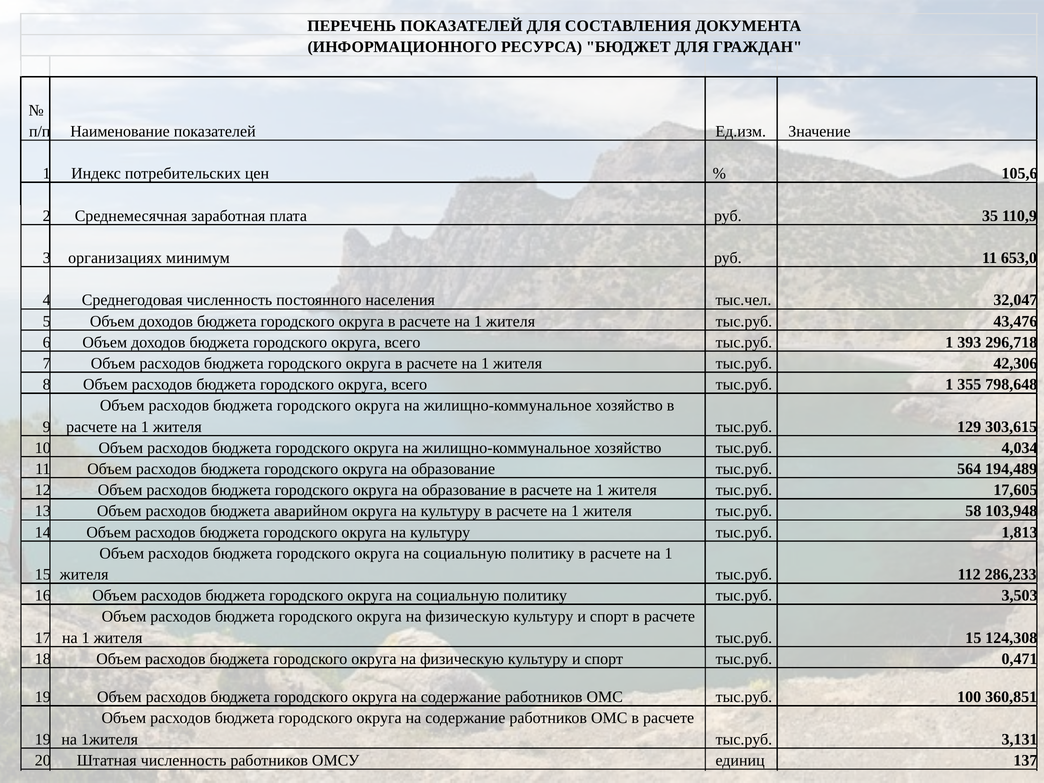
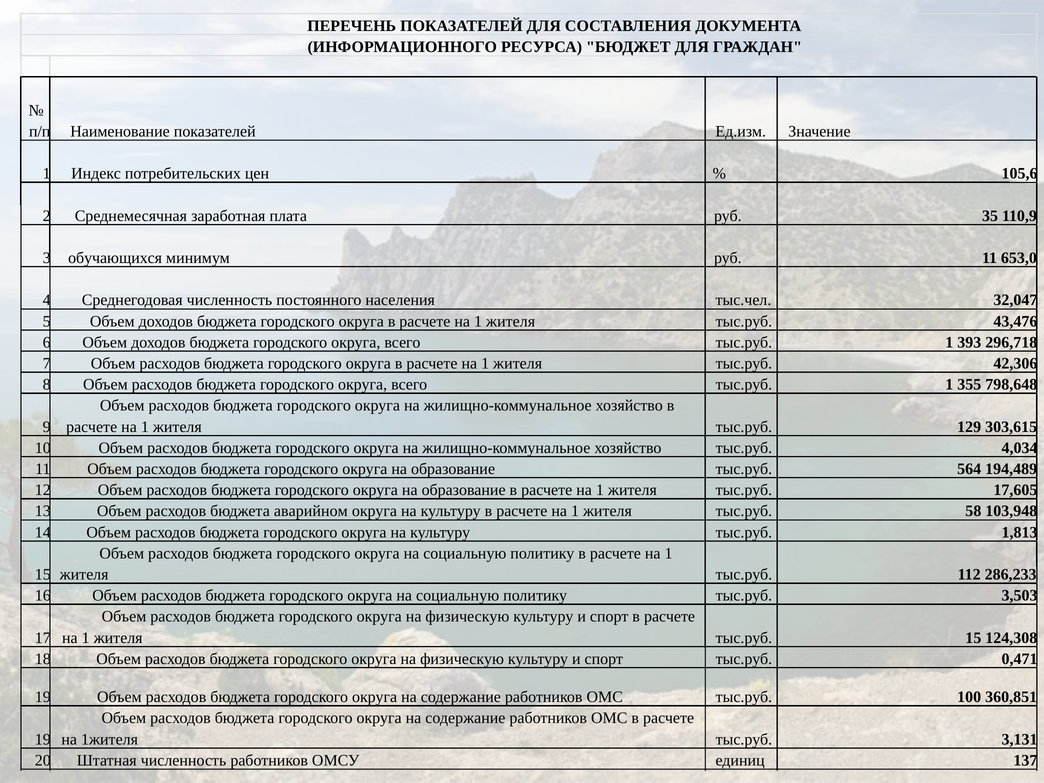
организациях: организациях -> обучающихся (115, 258)
